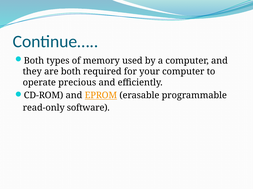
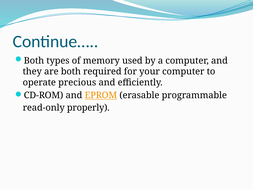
software: software -> properly (88, 108)
